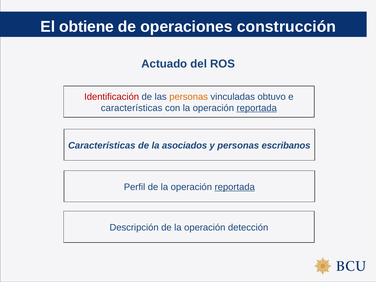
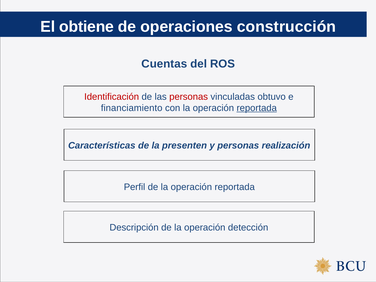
Actuado: Actuado -> Cuentas (164, 64)
personas colour: orange -> red (189, 97)
características: características -> financiamiento (132, 108)
asociados: asociados -> presenten (184, 145)
escribanos: escribanos -> realización (286, 145)
reportada underline: present -> none (235, 187)
